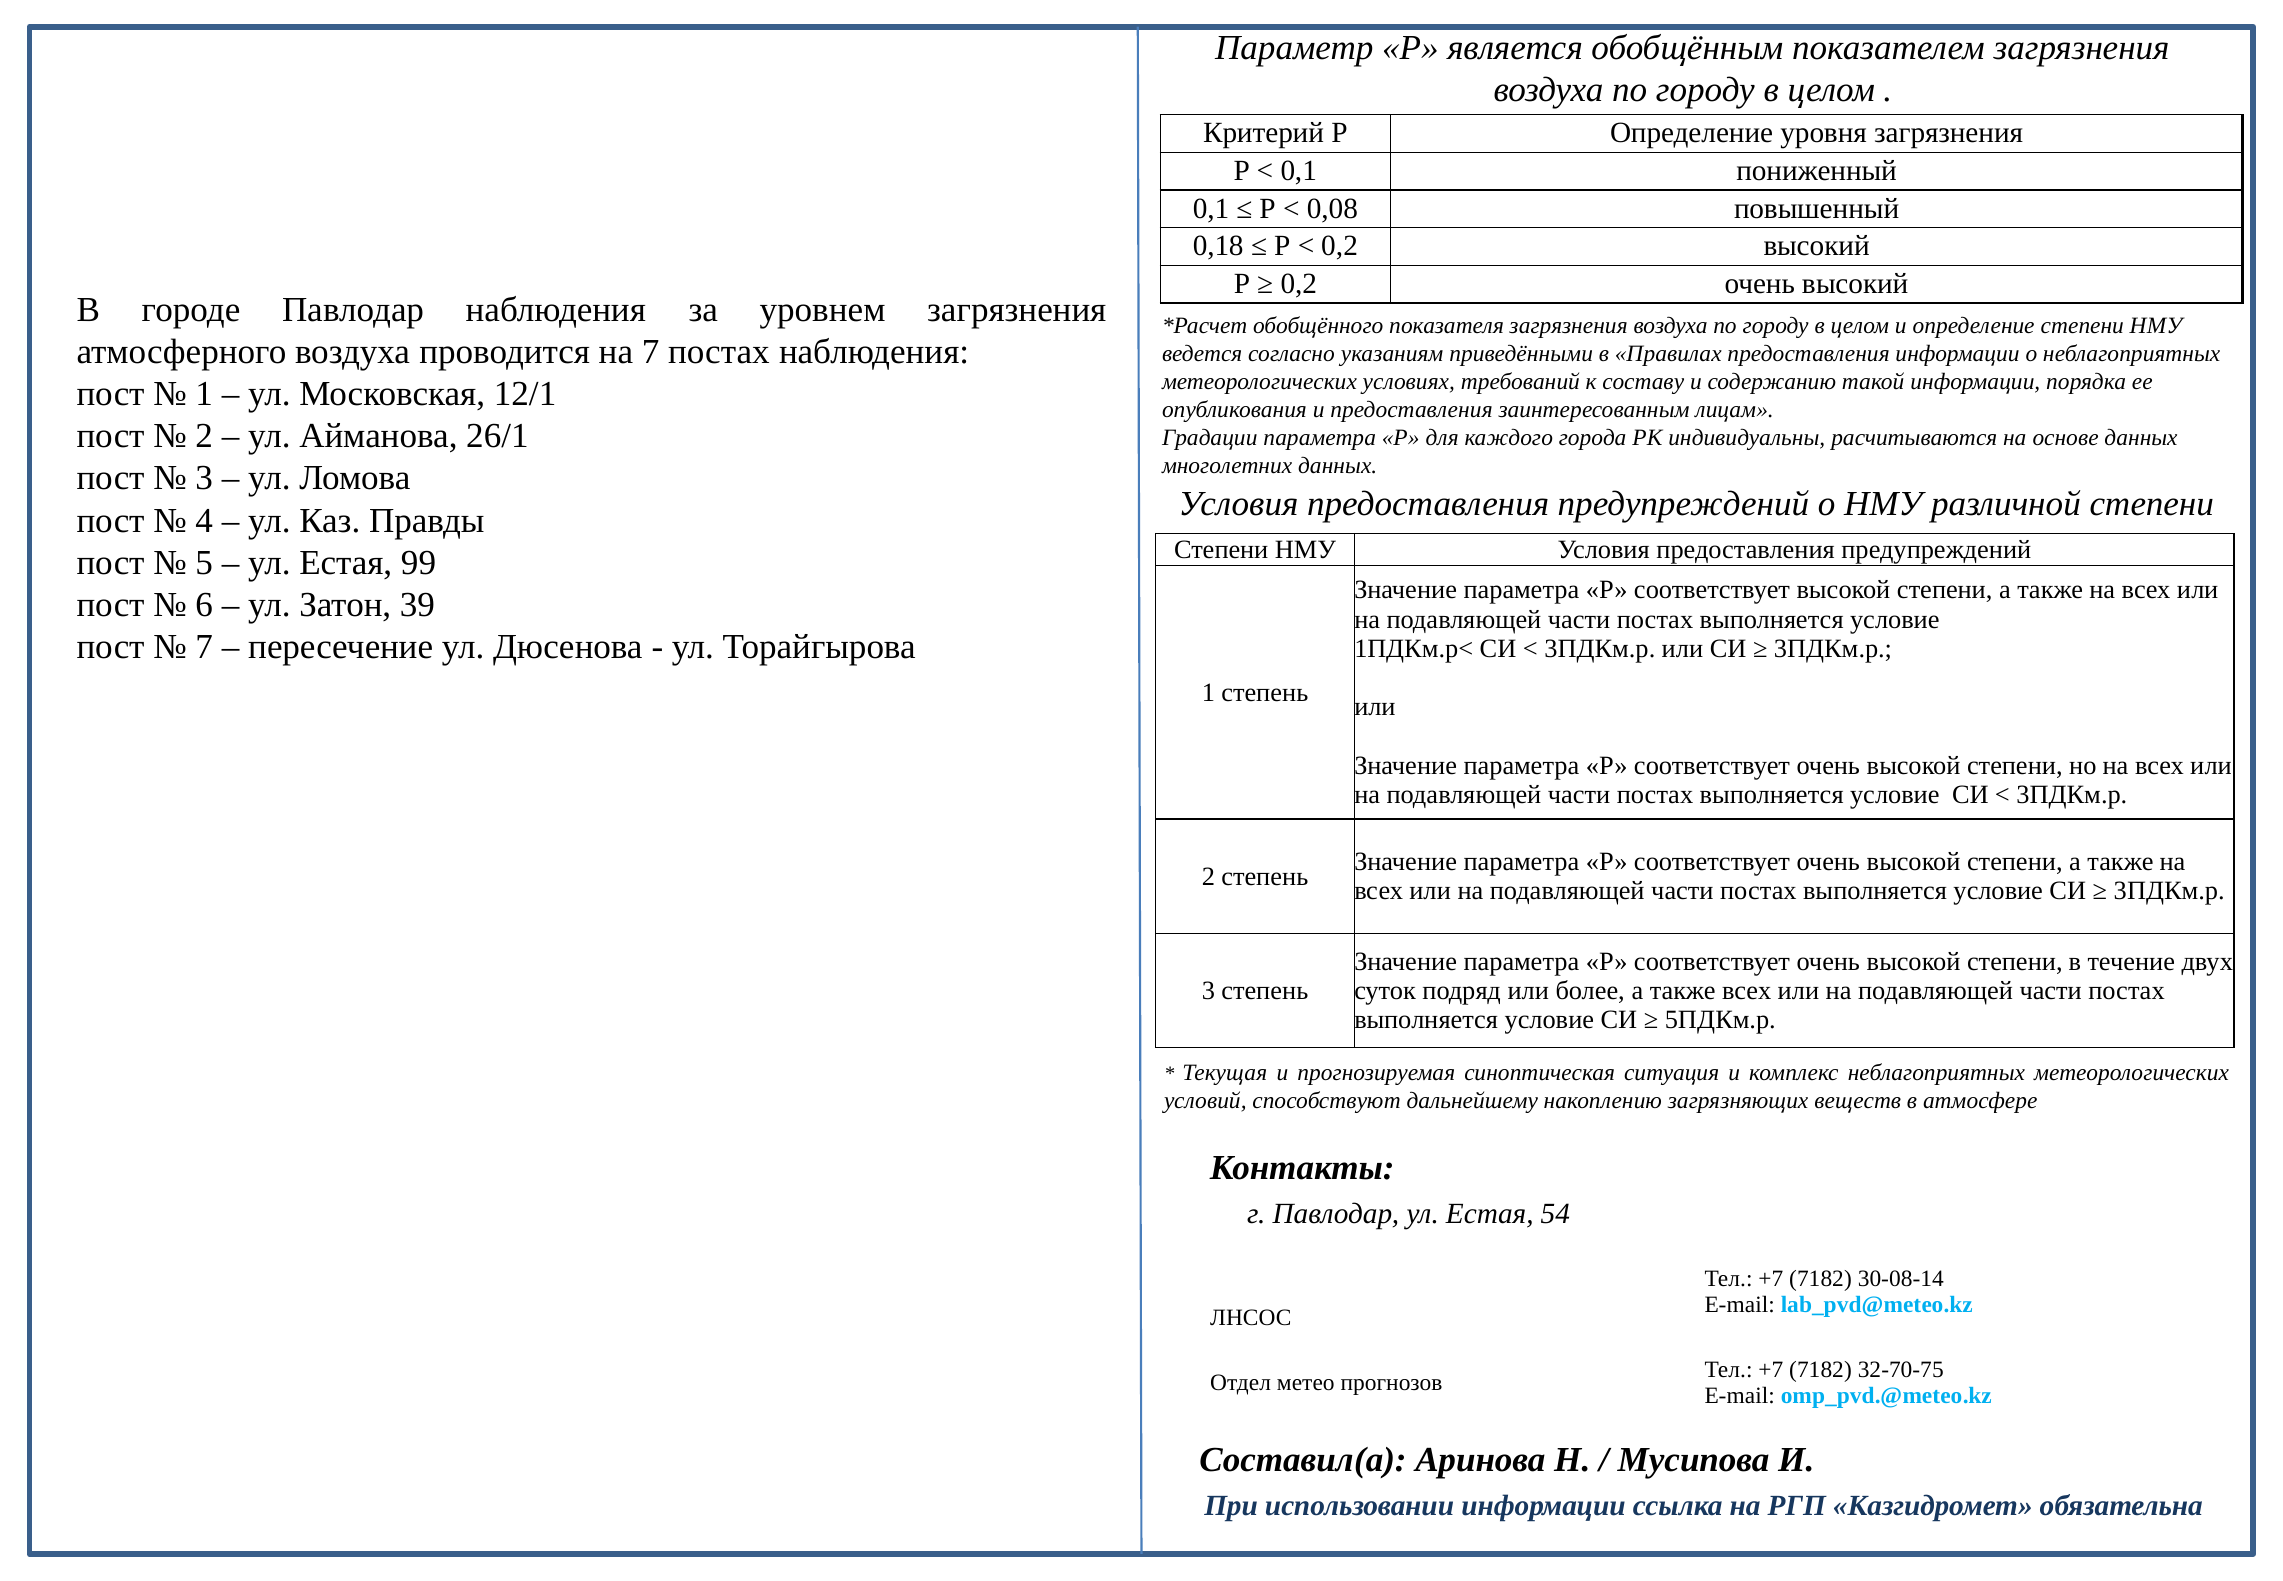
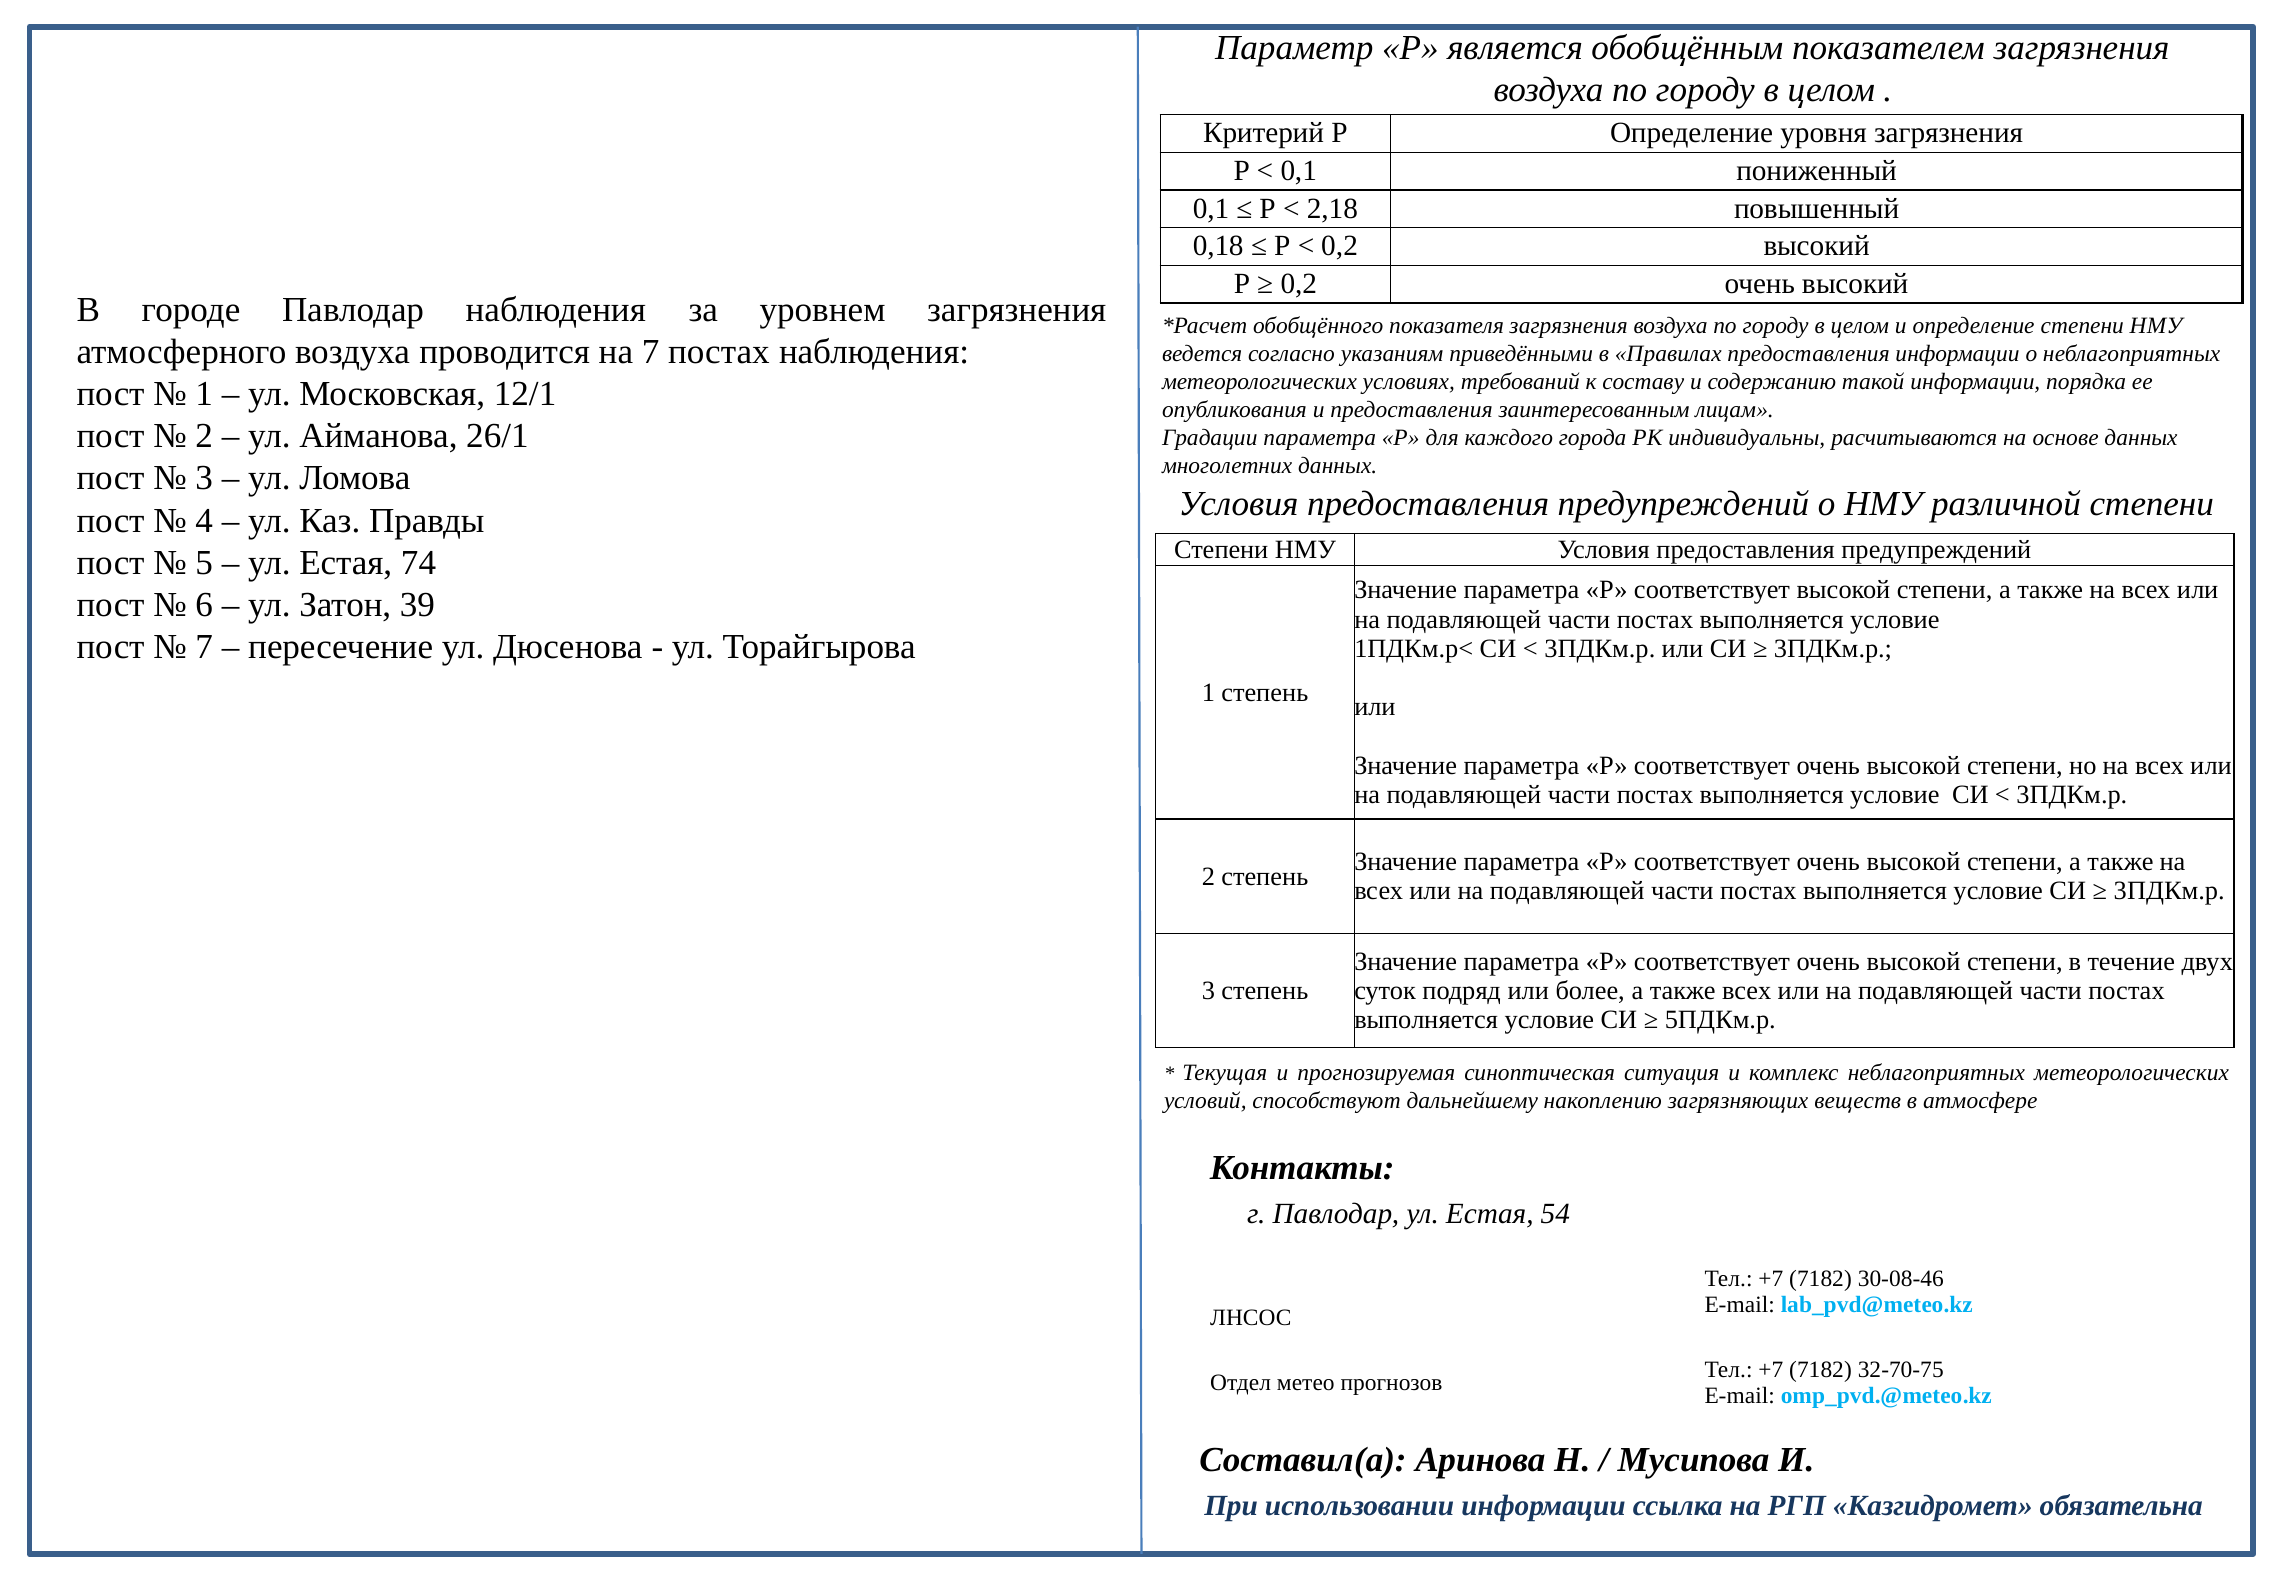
0,08: 0,08 -> 2,18 (1332, 209)
99: 99 -> 74 (419, 562)
30-08-14: 30-08-14 -> 30-08-46 (1901, 1278)
